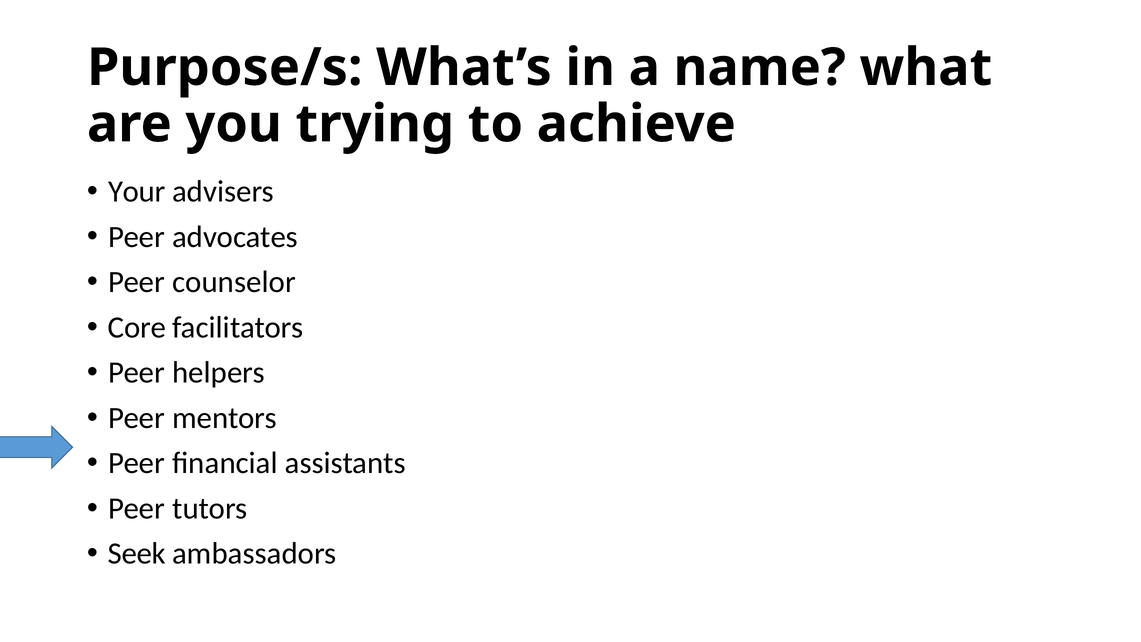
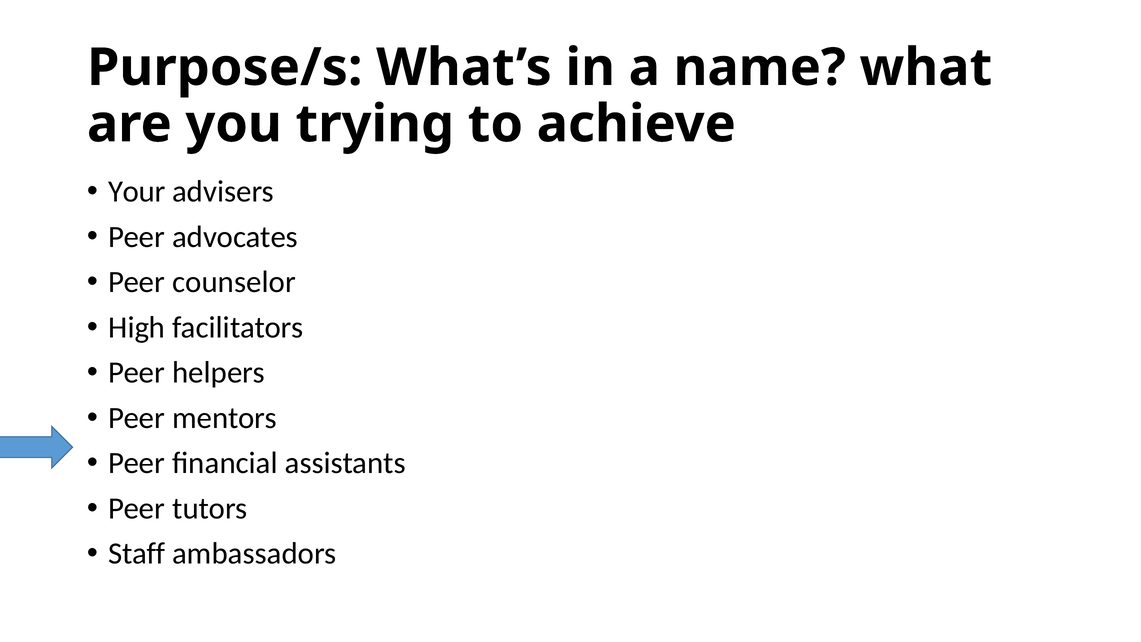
Core: Core -> High (137, 327)
Seek: Seek -> Staff (137, 554)
